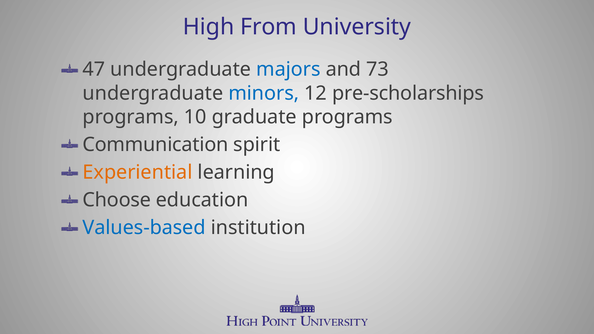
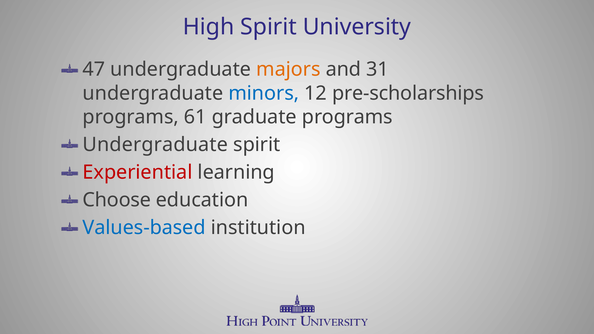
High From: From -> Spirit (269, 27)
majors colour: blue -> orange (288, 69)
73: 73 -> 31 (378, 69)
10: 10 -> 61 (195, 117)
Communication: Communication -> Undergraduate (155, 145)
Experiential colour: orange -> red (138, 172)
